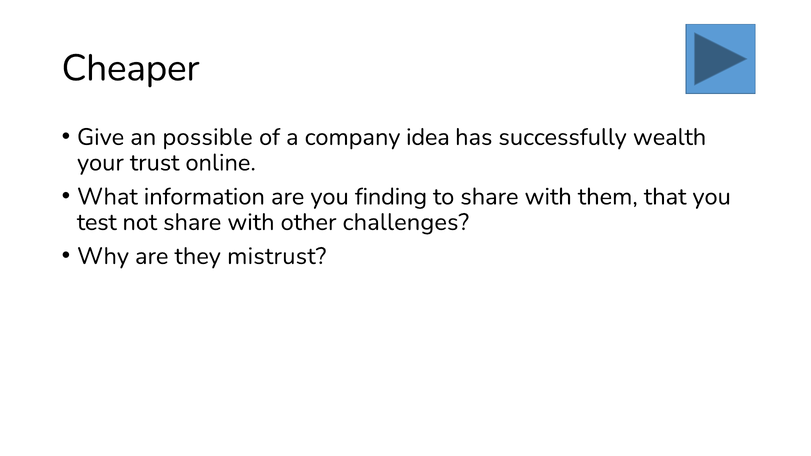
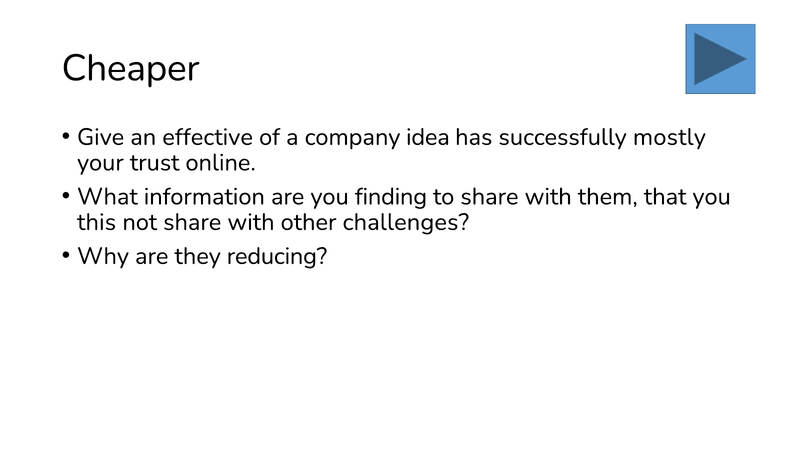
possible: possible -> effective (208, 137)
wealth: wealth -> mostly (669, 137)
test: test -> this (97, 222)
mistrust: mistrust -> reducing (277, 256)
